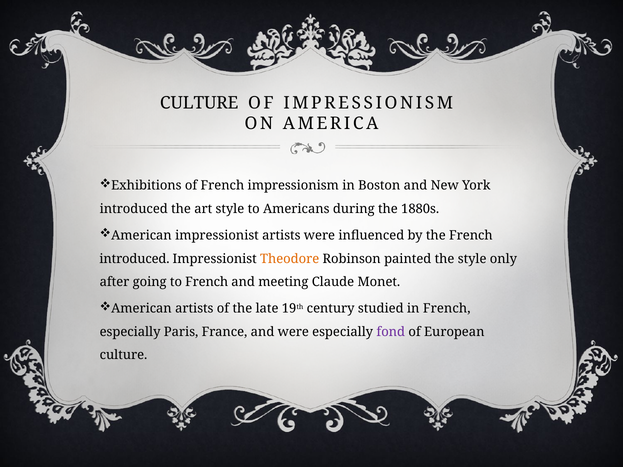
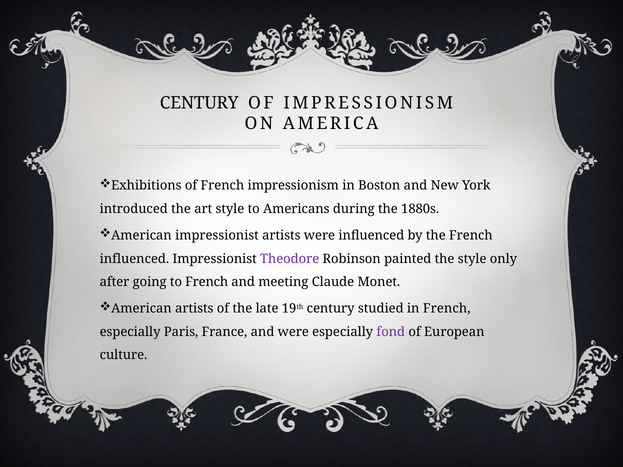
CULTURE: CULTURE -> CENTURY (199, 103)
introduced: introduced -> influenced (134, 259)
Theodore colour: orange -> purple (290, 259)
